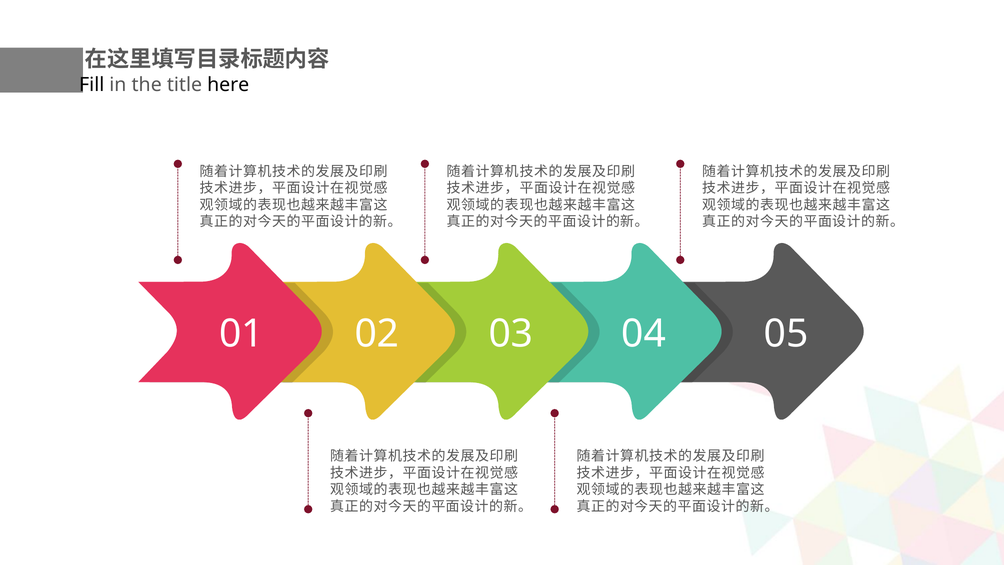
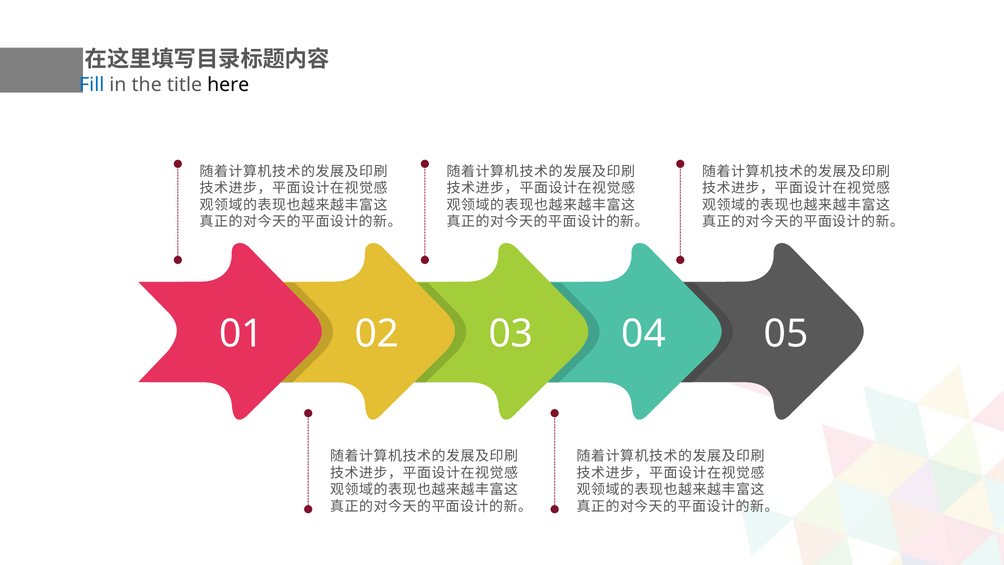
Fill colour: black -> blue (92, 85)
